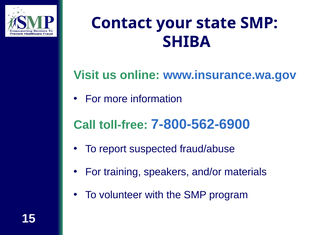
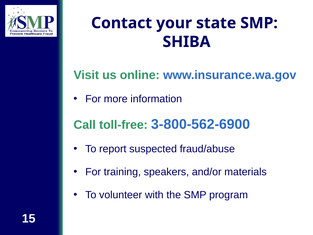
7-800-562-6900: 7-800-562-6900 -> 3-800-562-6900 (201, 124)
